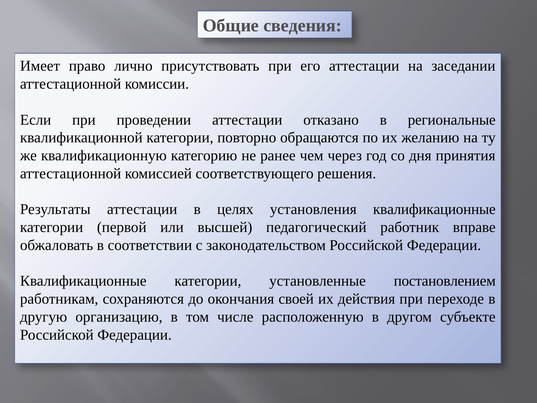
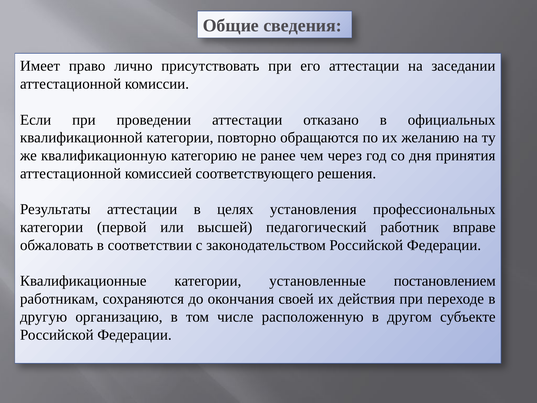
региональные: региональные -> официальных (452, 120)
установления квалификационные: квалификационные -> профессиональных (434, 209)
